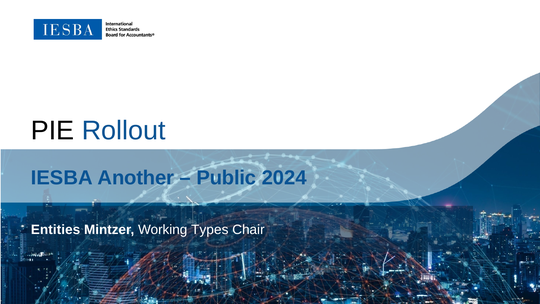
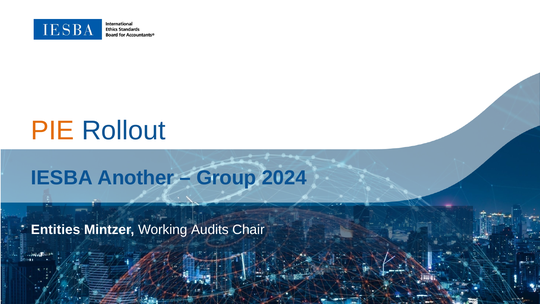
PIE colour: black -> orange (53, 130)
Public: Public -> Group (226, 178)
Types: Types -> Audits (210, 230)
